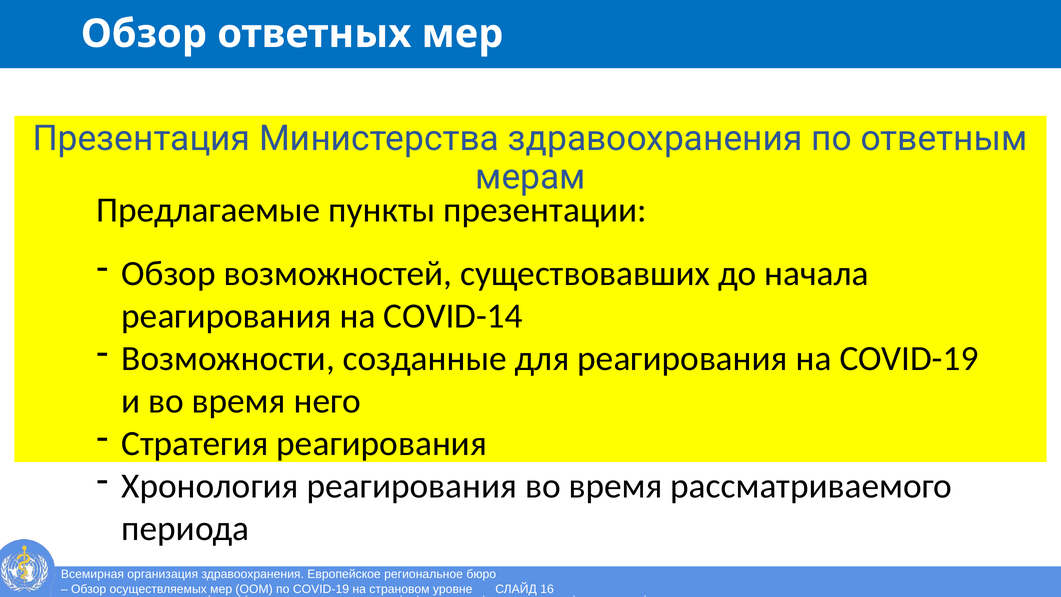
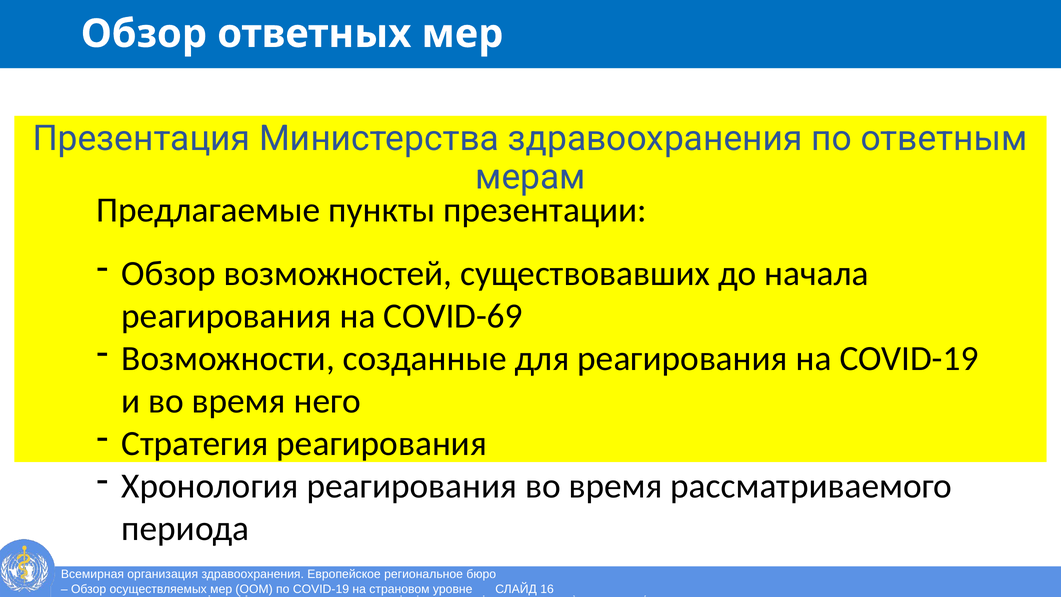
COVID-14: COVID-14 -> COVID-69 (453, 316)
